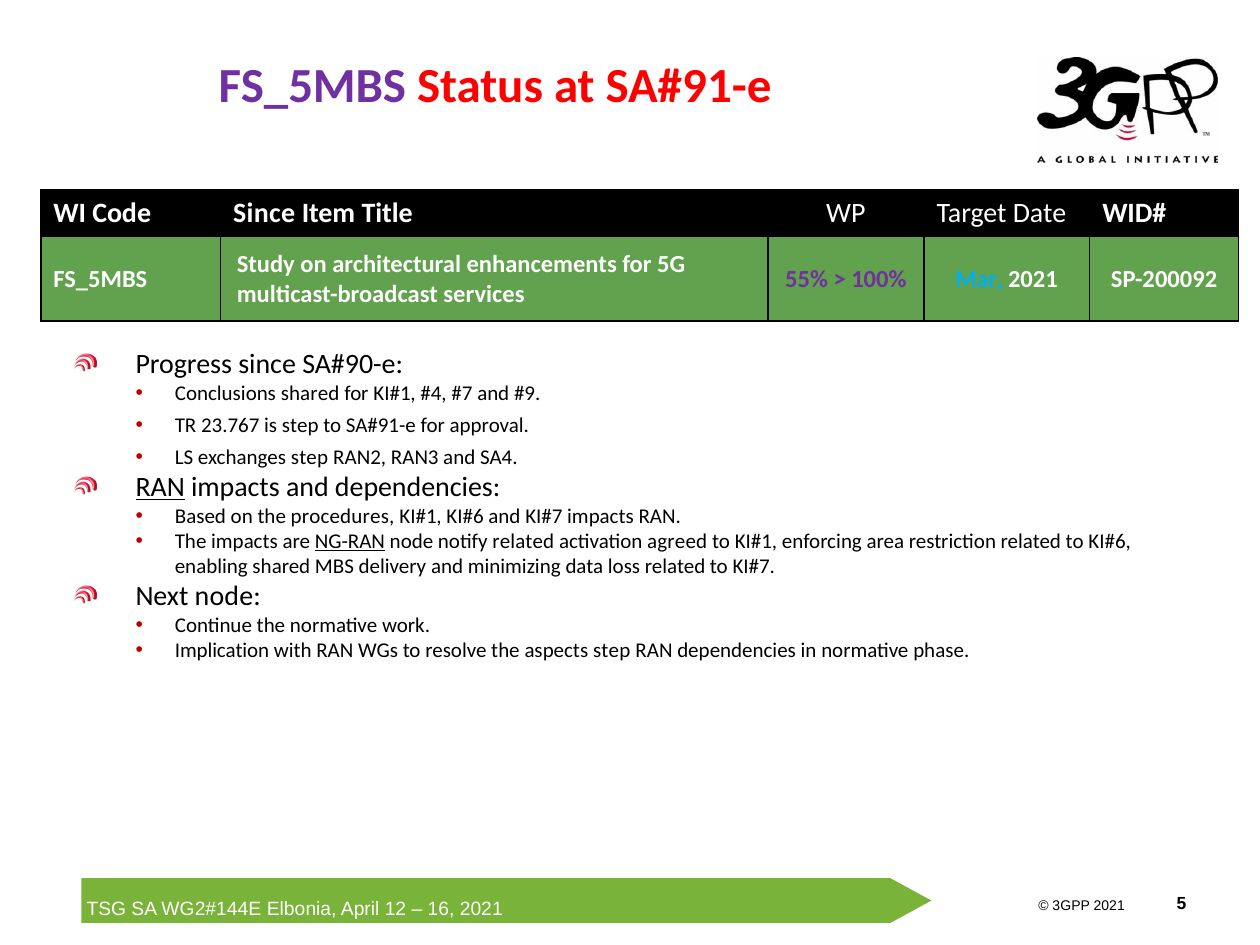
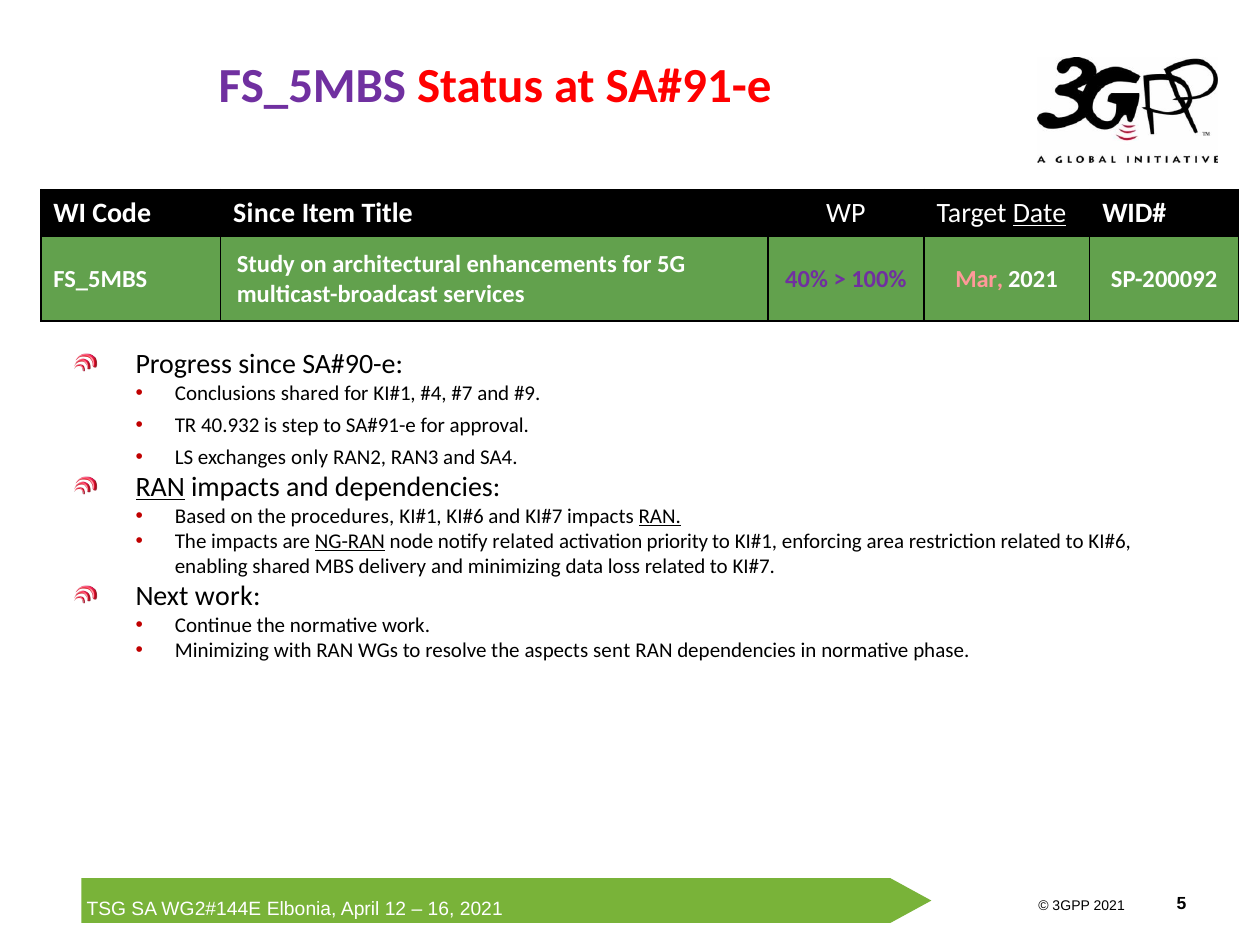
Date underline: none -> present (1040, 213)
55%: 55% -> 40% (807, 279)
Mar colour: light blue -> pink (979, 279)
23.767: 23.767 -> 40.932 (230, 425)
exchanges step: step -> only (310, 458)
RAN underline: none -> present (660, 516)
agreed: agreed -> priority (677, 542)
Next node: node -> work (228, 597)
Implication: Implication -> Minimizing (222, 651)
aspects step: step -> sent (612, 651)
